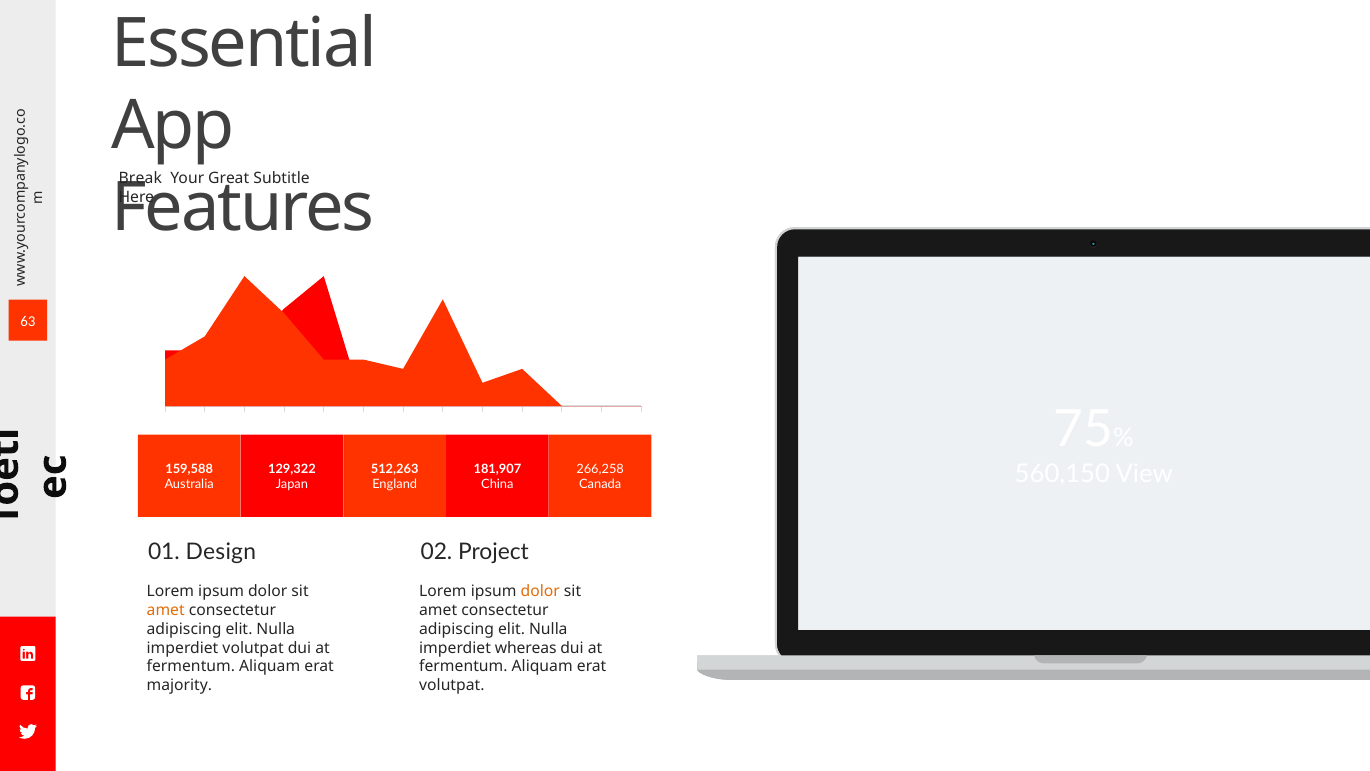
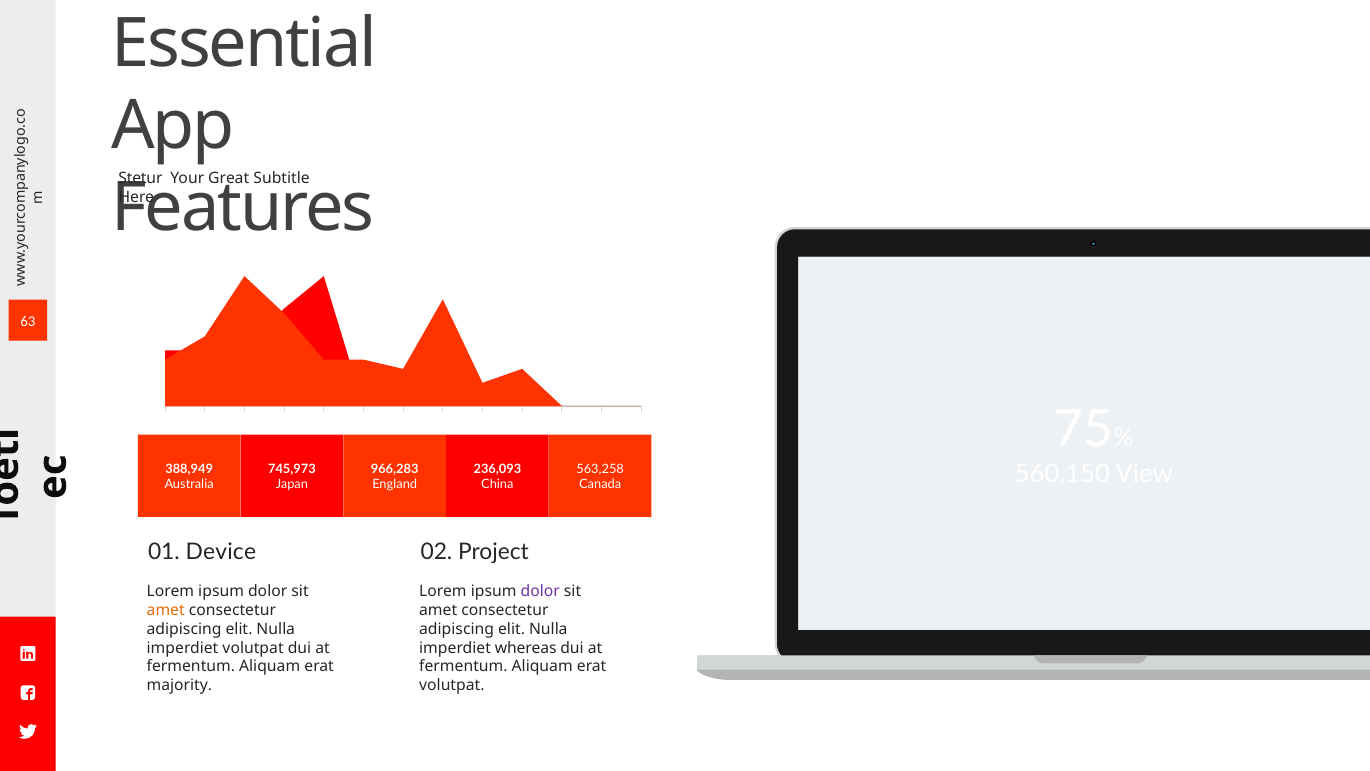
Break: Break -> Stetur (140, 178)
159,588: 159,588 -> 388,949 (189, 469)
129,322: 129,322 -> 745,973 (292, 469)
512,263: 512,263 -> 966,283 (395, 469)
181,907: 181,907 -> 236,093 (497, 469)
266,258: 266,258 -> 563,258 (600, 469)
Design: Design -> Device (221, 552)
dolor colour: orange -> purple (540, 591)
